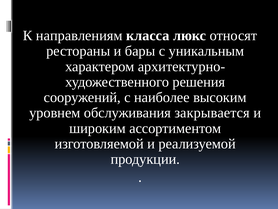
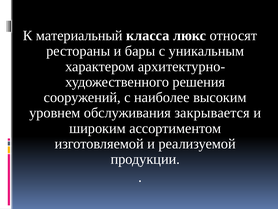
направлениям: направлениям -> материальный (79, 35)
